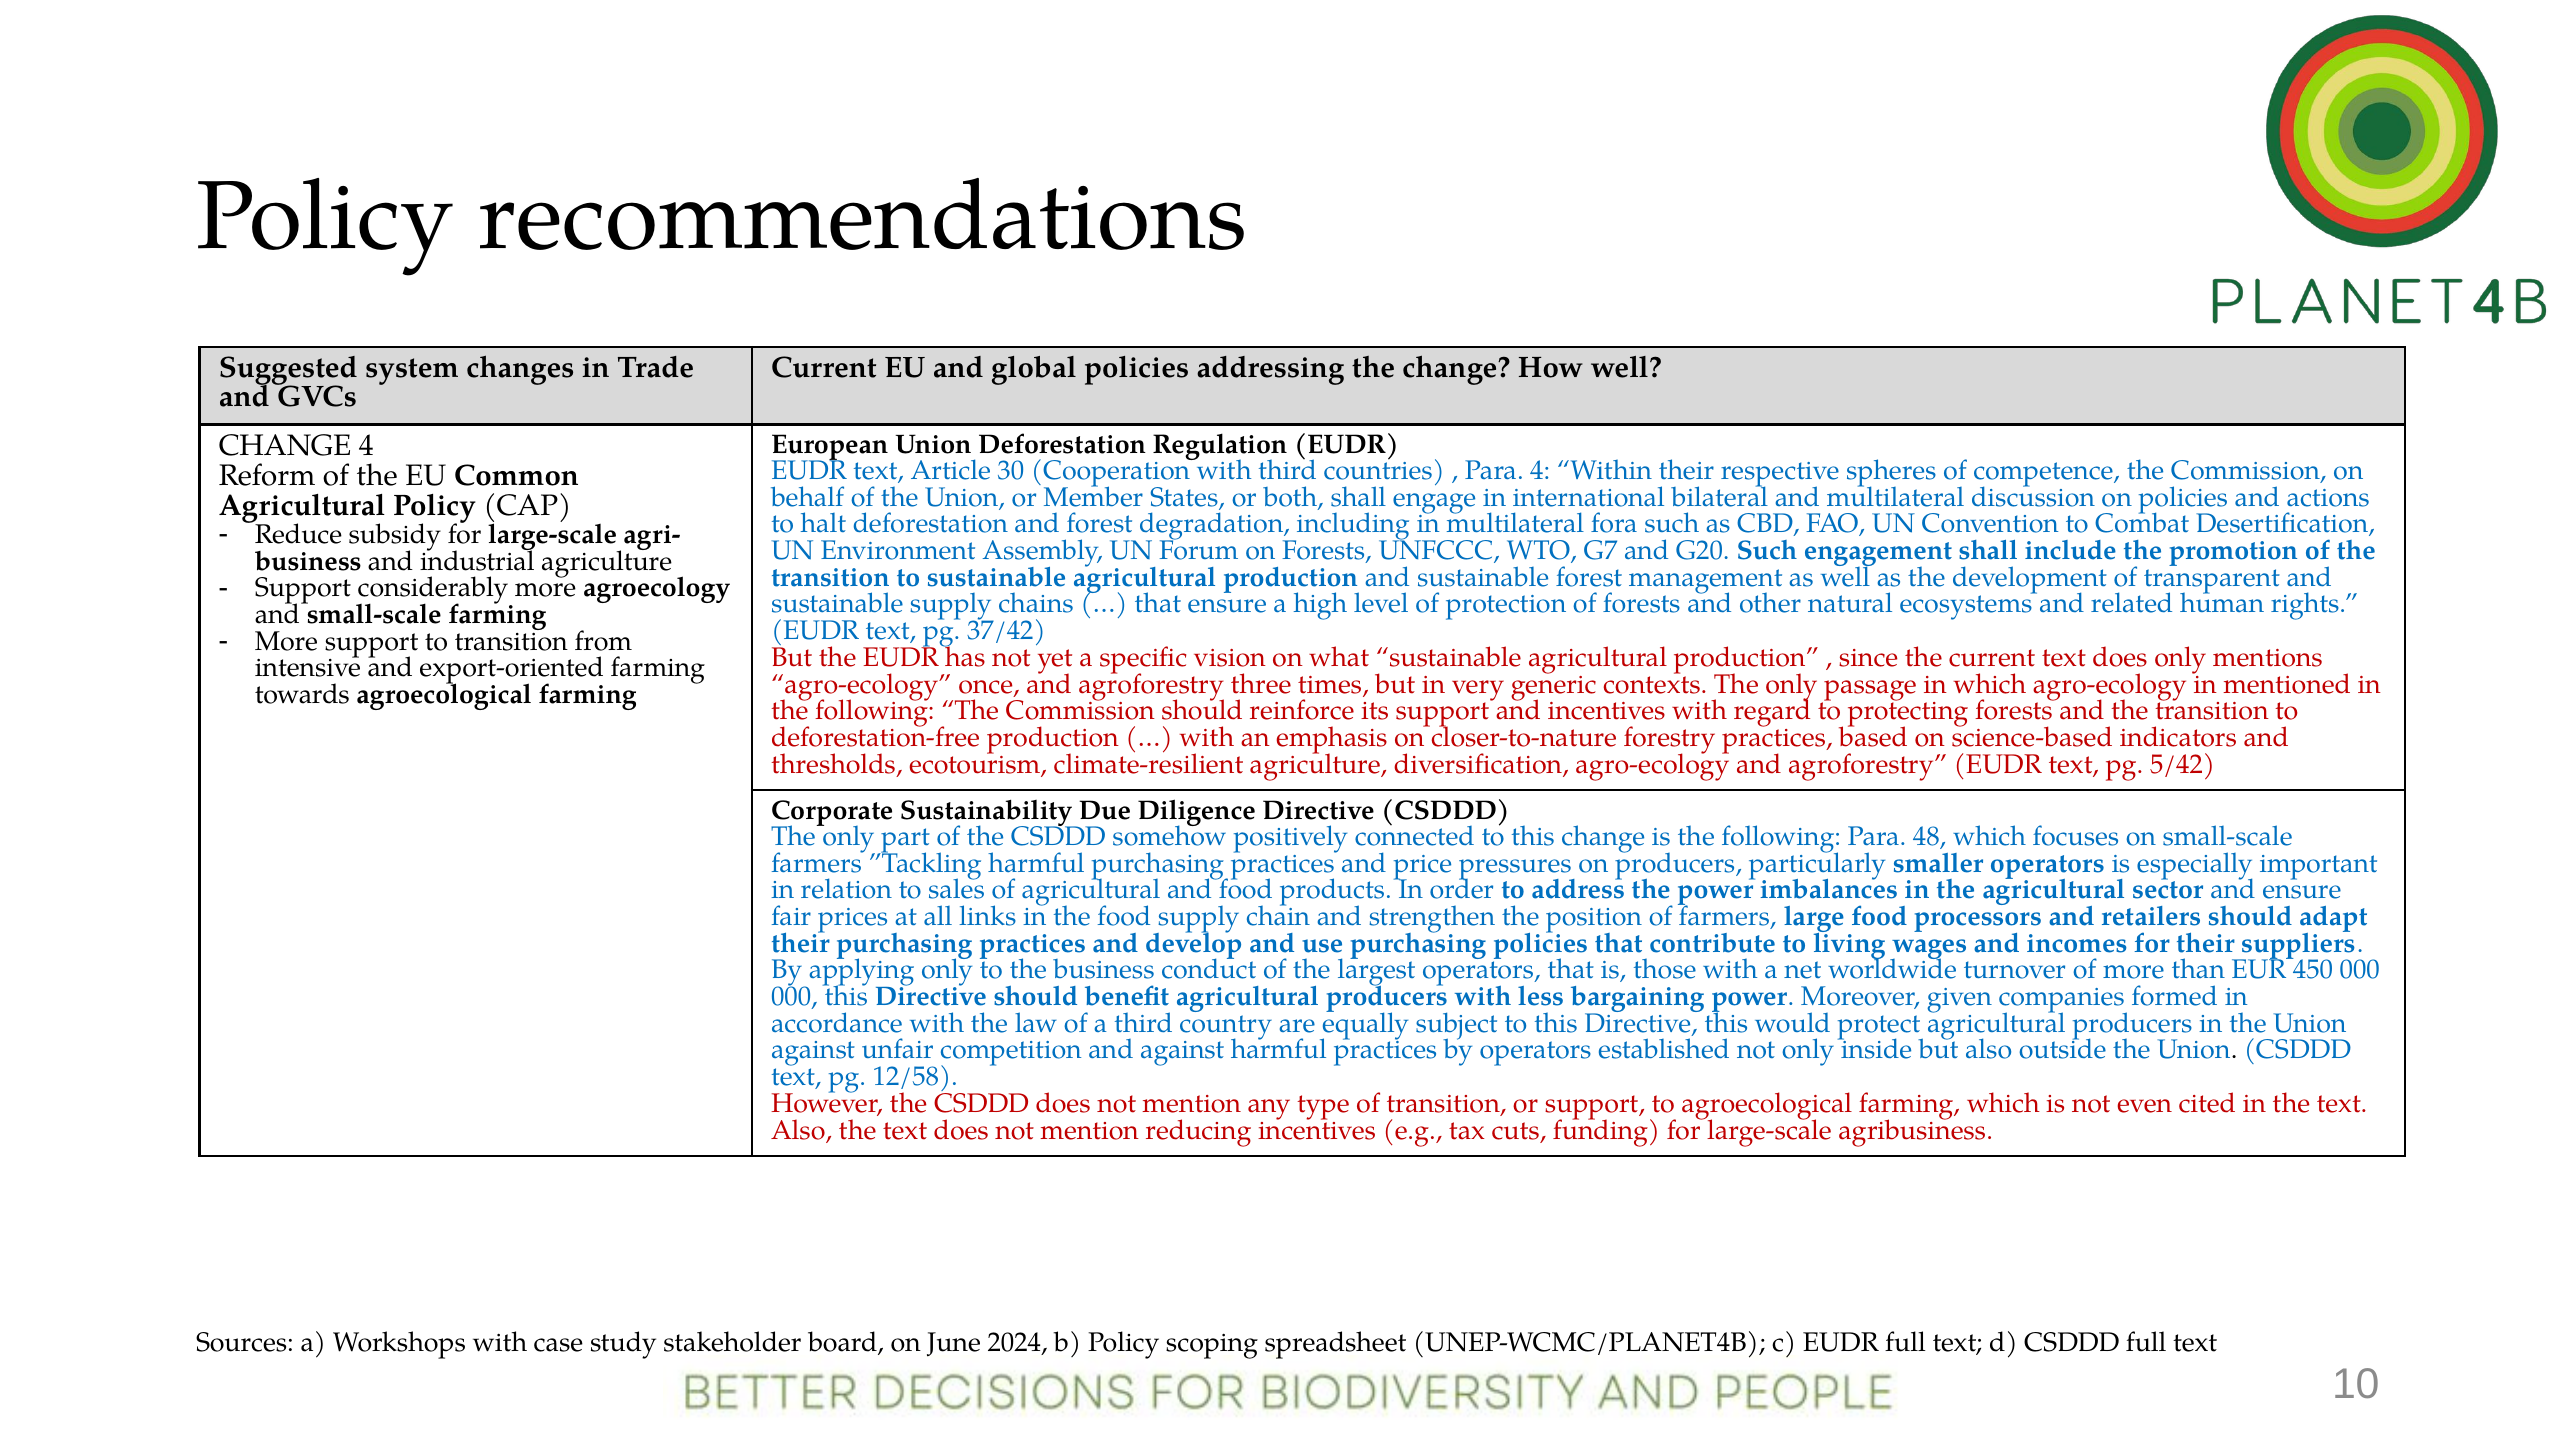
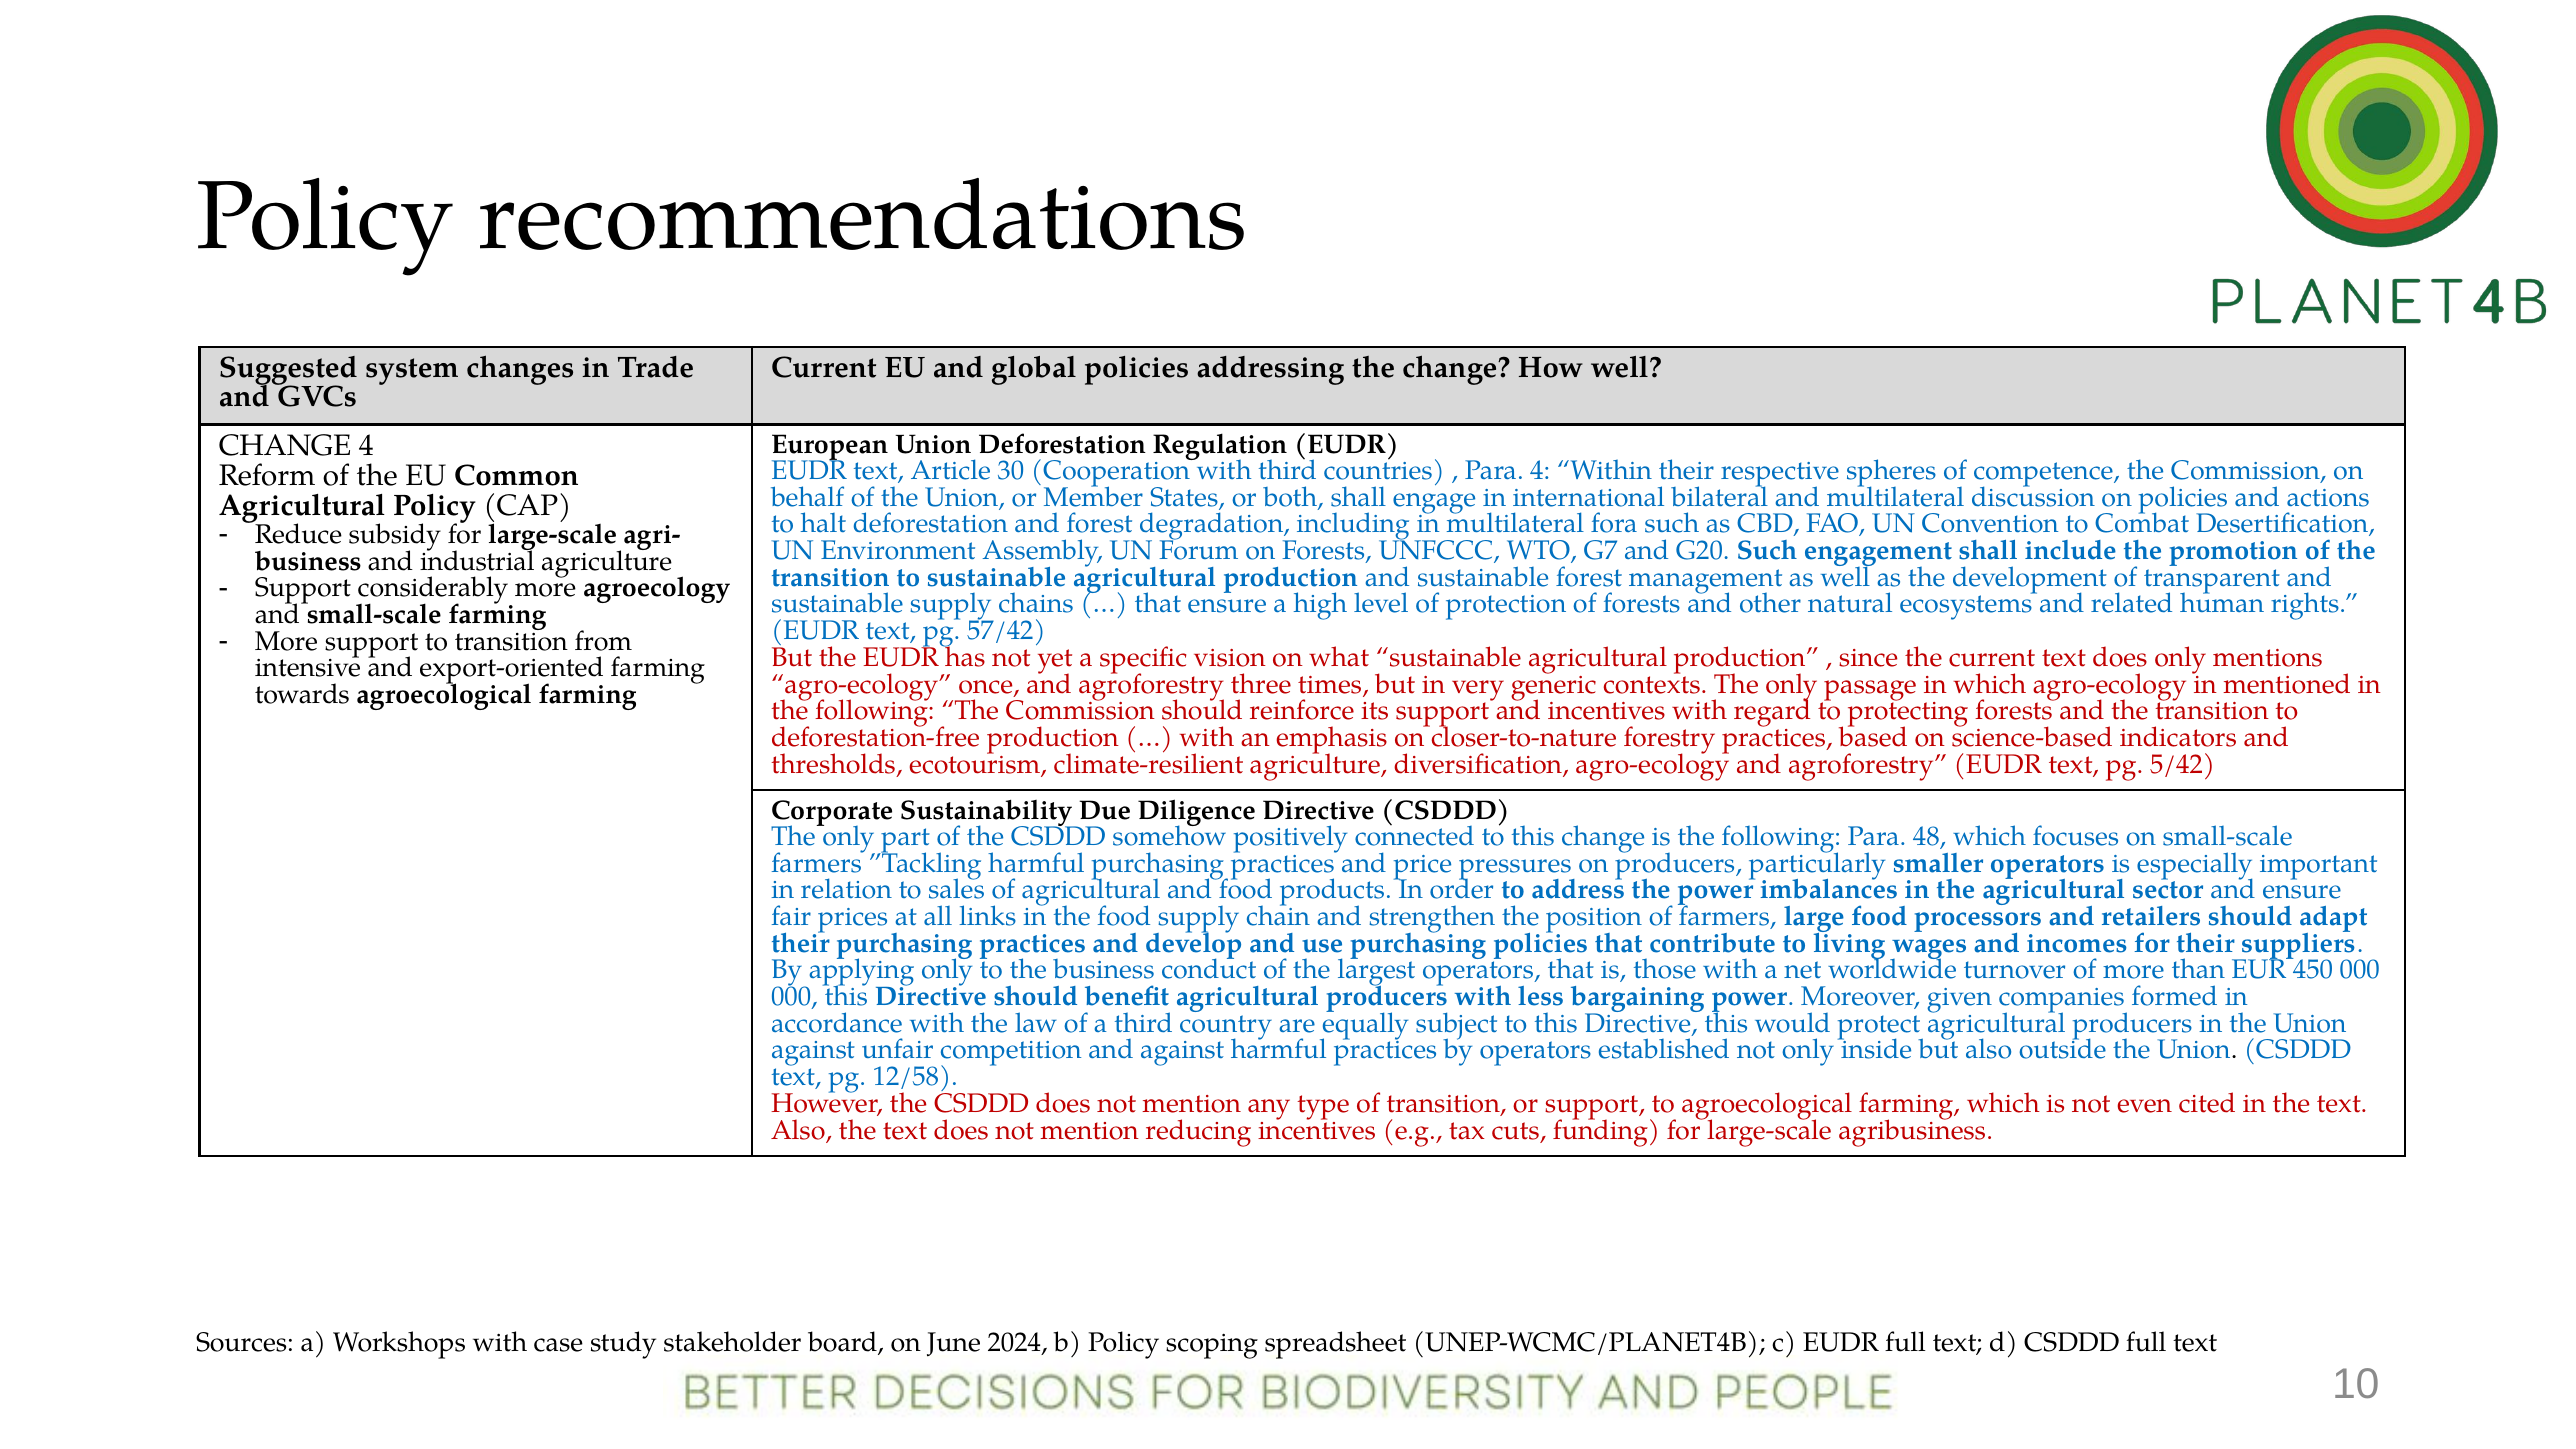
37/42: 37/42 -> 57/42 (1006, 631)
